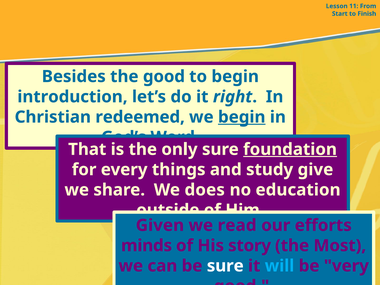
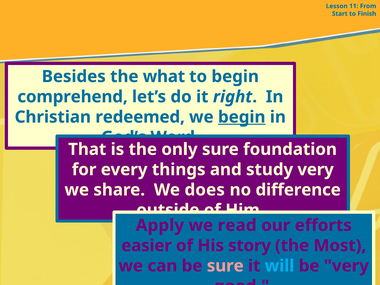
the good: good -> what (164, 77)
introduction: introduction -> comprehend (73, 97)
foundation underline: present -> none (290, 149)
study give: give -> very (316, 170)
education: education -> difference (298, 190)
Given: Given -> Apply (160, 225)
minds: minds -> easier (147, 246)
sure colour: white -> pink (225, 266)
